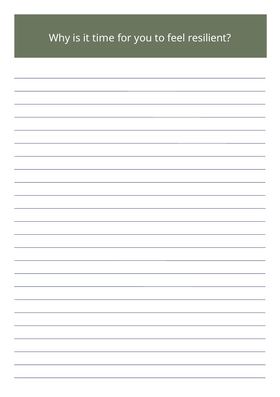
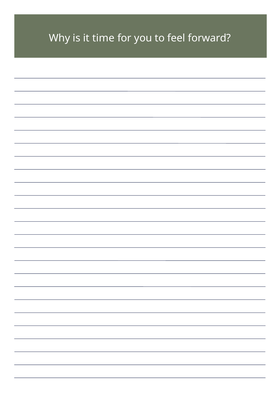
resilient: resilient -> forward (209, 38)
